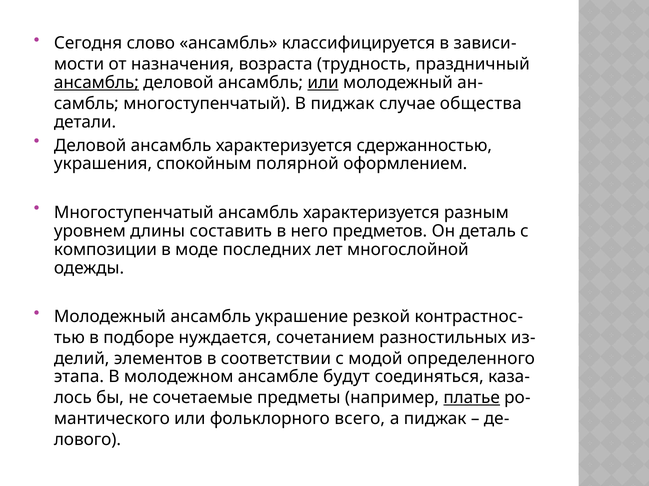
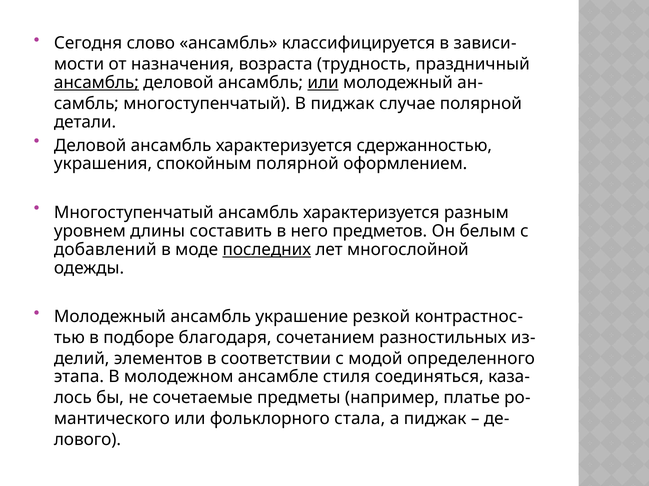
случае общества: общества -> полярной (481, 104)
деталь: деталь -> белым (488, 231)
композиции: композиции -> добавлений (105, 250)
последних underline: none -> present (267, 250)
нуждается: нуждается -> благодаря (225, 338)
будут: будут -> стиля (347, 377)
платье underline: present -> none (472, 398)
всего: всего -> стала (360, 419)
